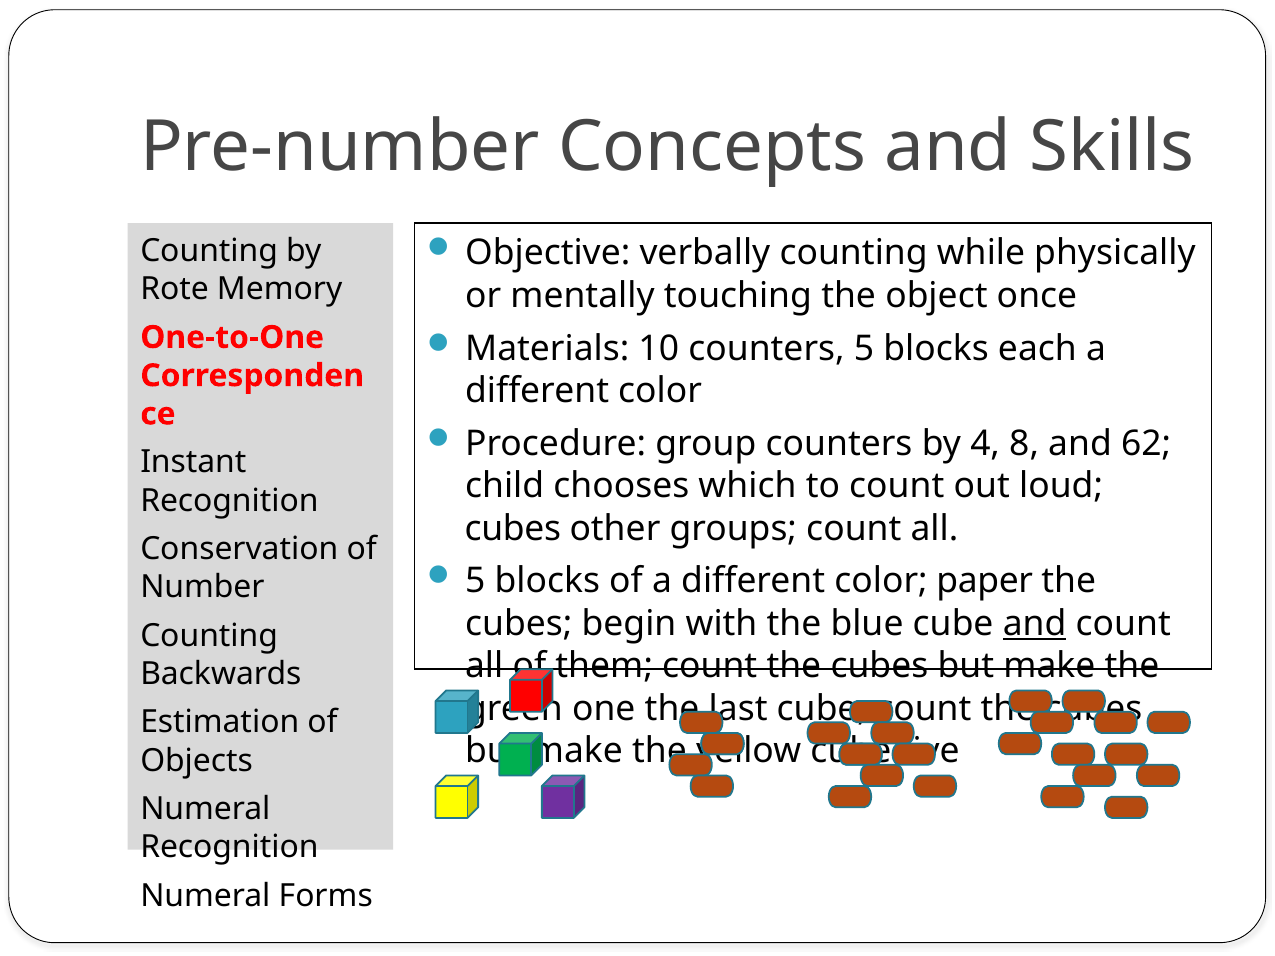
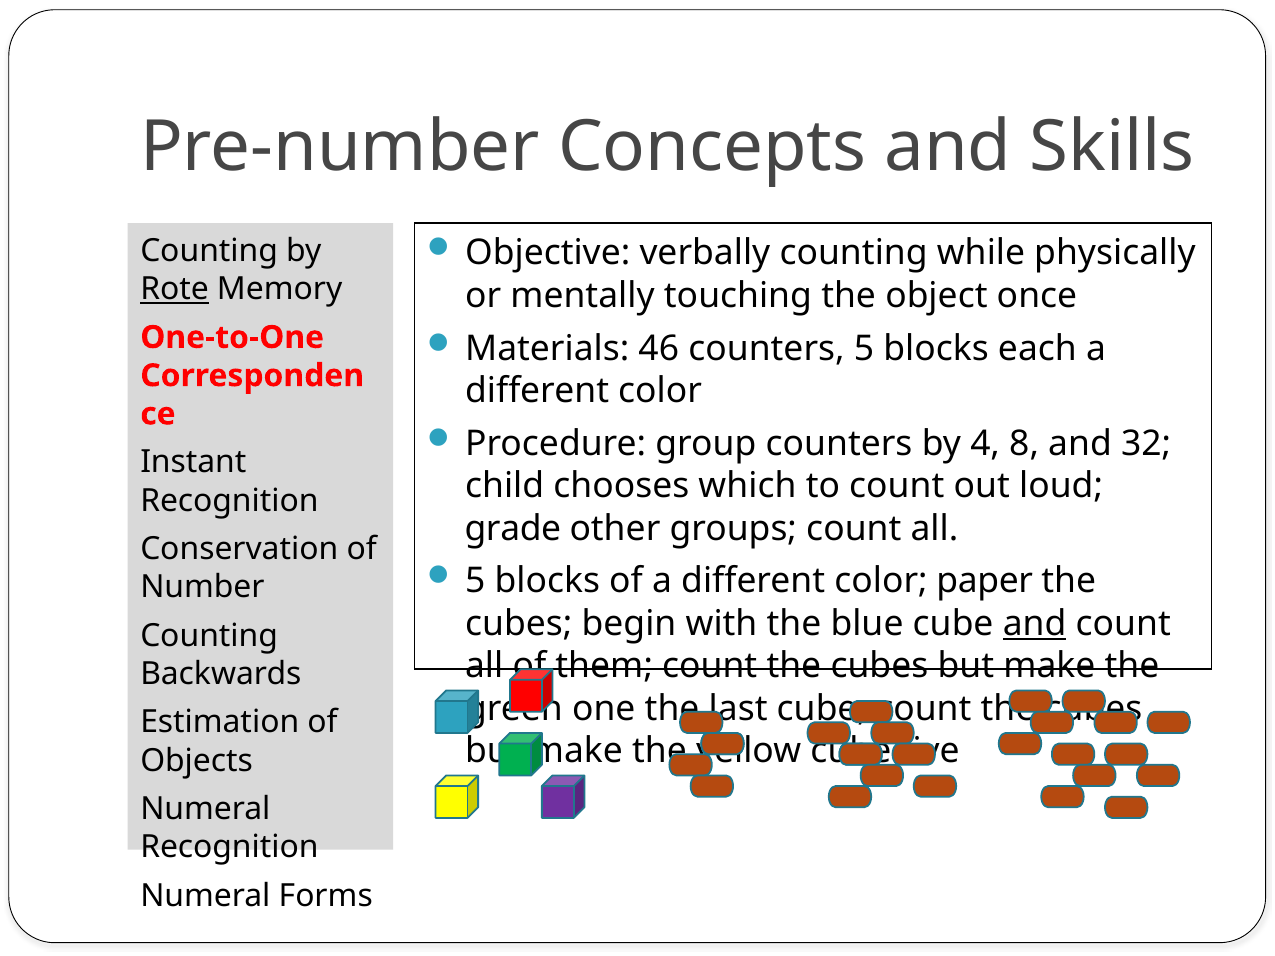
Rote underline: none -> present (175, 289)
10: 10 -> 46 (659, 348)
62: 62 -> 32 (1146, 444)
cubes: cubes -> grade (513, 529)
